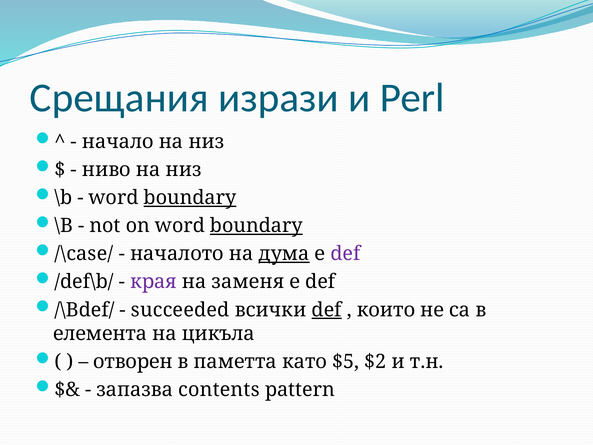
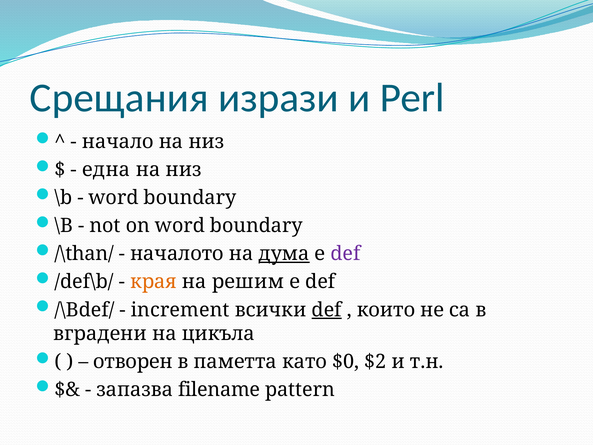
ниво: ниво -> една (106, 170)
boundary underline: present -> none (190, 198)
boundary underline: present -> none (256, 226)
/\case/: /\case/ -> /\than/ (84, 254)
края colour: purple -> orange (153, 282)
заменя: заменя -> решим (248, 282)
succeeded: succeeded -> increment (180, 310)
елемента: елемента -> вградени (100, 333)
$5: $5 -> $0 (346, 361)
contents: contents -> filename (219, 389)
